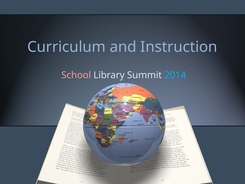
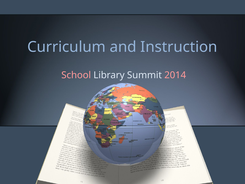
2014 colour: light blue -> pink (175, 75)
